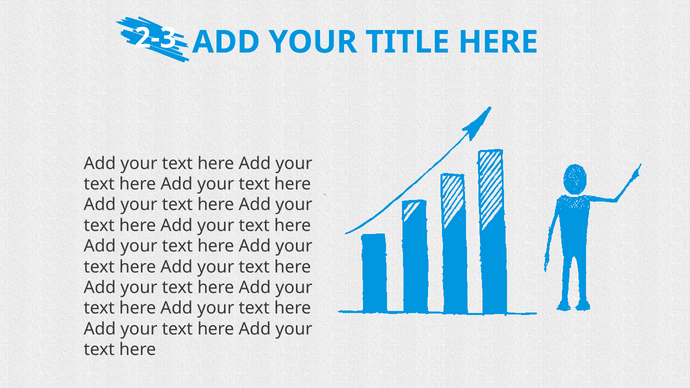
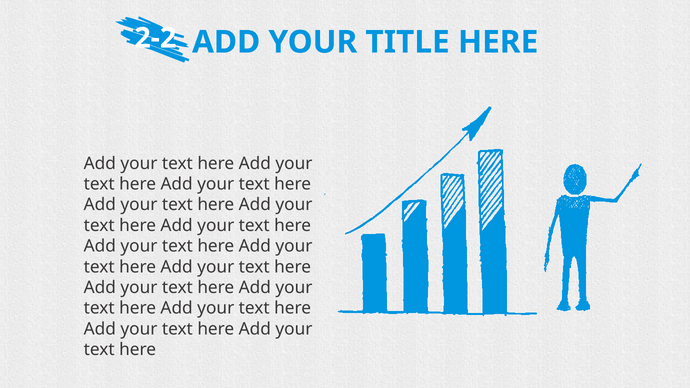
2-3: 2-3 -> 2-2 (155, 38)
